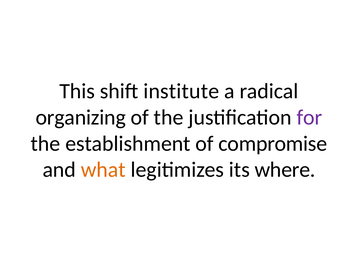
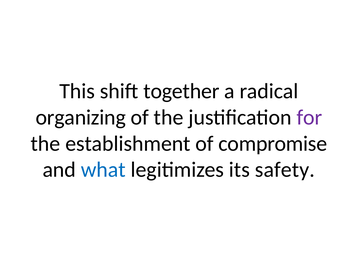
institute: institute -> together (181, 91)
what colour: orange -> blue (103, 170)
where: where -> safety (285, 170)
